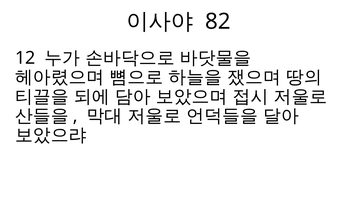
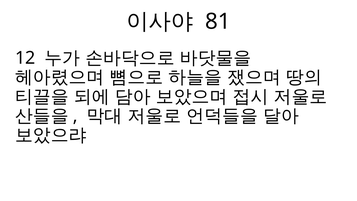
82: 82 -> 81 (218, 21)
